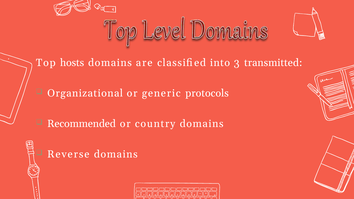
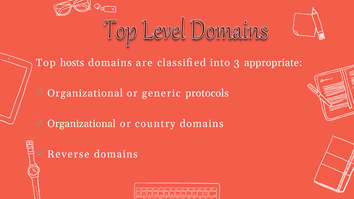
transmitted: transmitted -> appropriate (273, 63)
Recommended: Recommended -> Organizational (81, 124)
